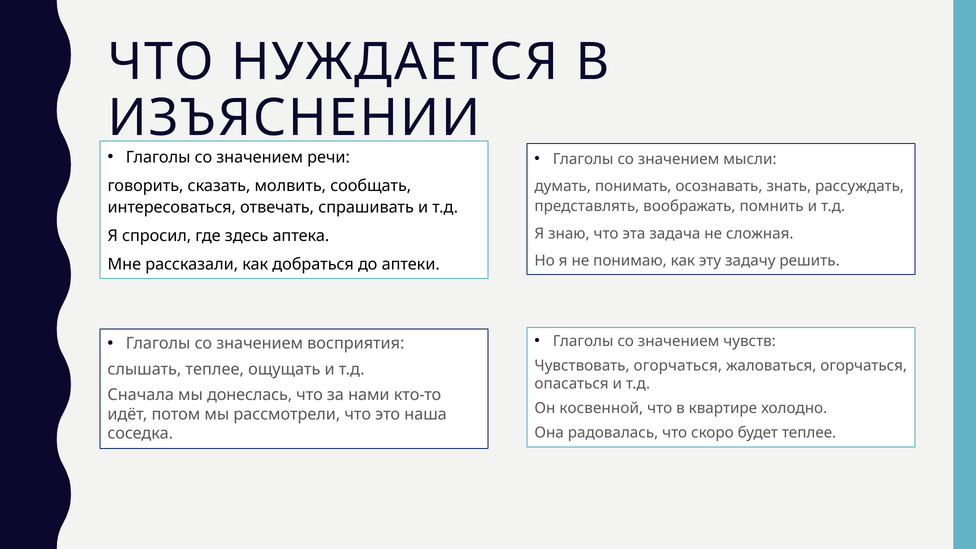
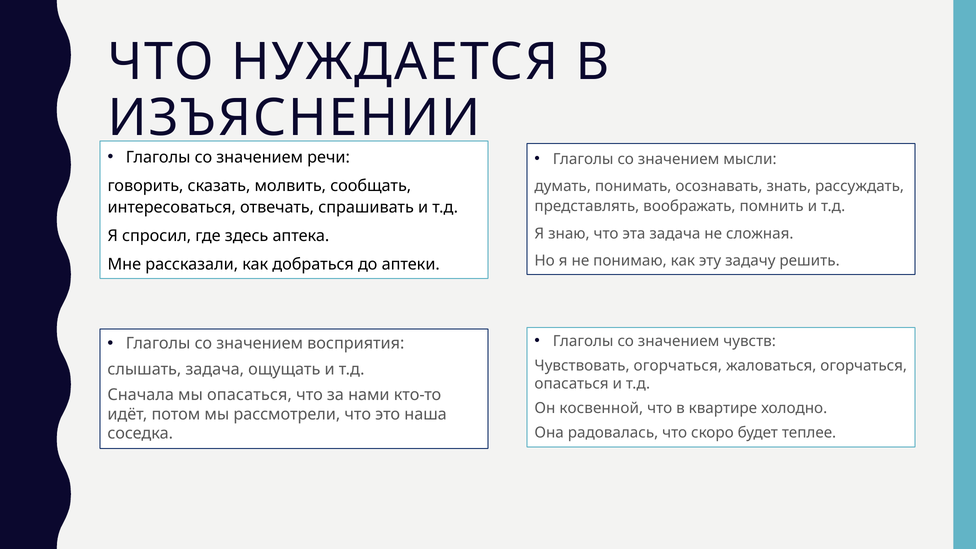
слышать теплее: теплее -> задача (215, 369)
мы донеслась: донеслась -> опасаться (250, 395)
